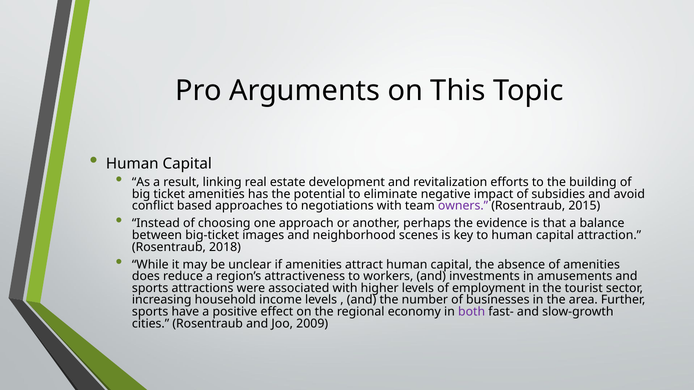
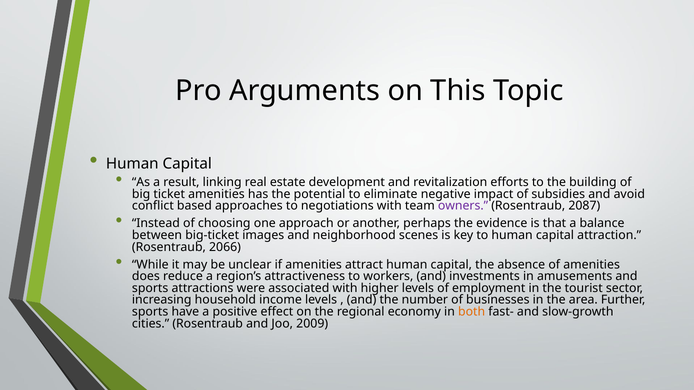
2015: 2015 -> 2087 (584, 206)
2018: 2018 -> 2066 (225, 247)
both colour: purple -> orange (472, 312)
